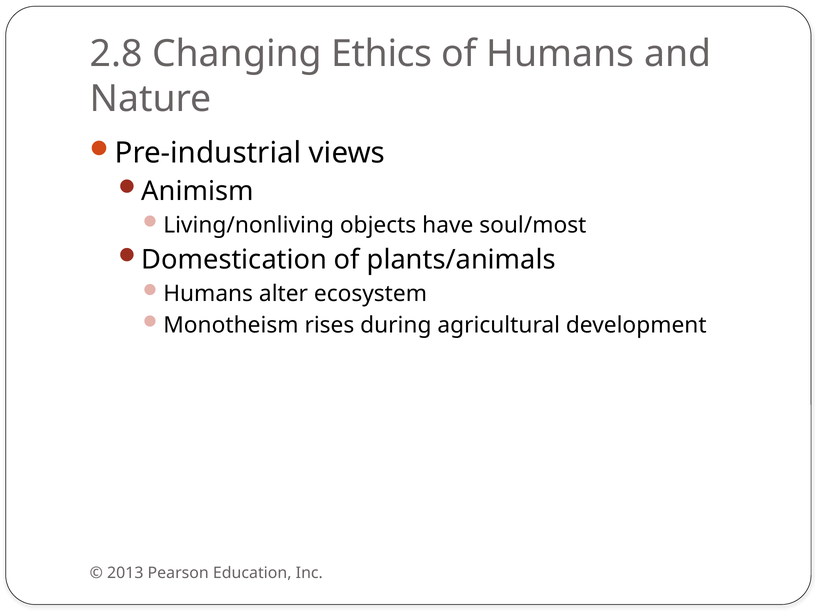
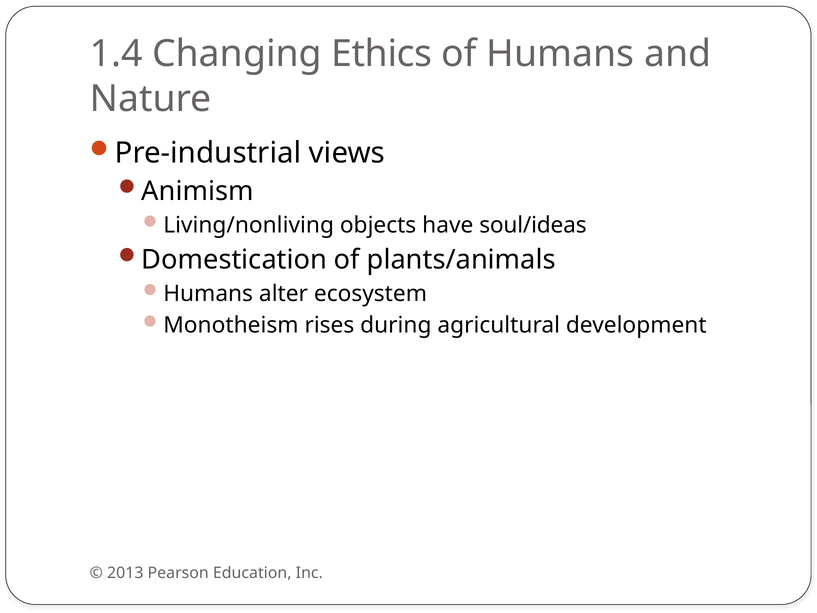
2.8: 2.8 -> 1.4 (116, 54)
soul/most: soul/most -> soul/ideas (533, 225)
